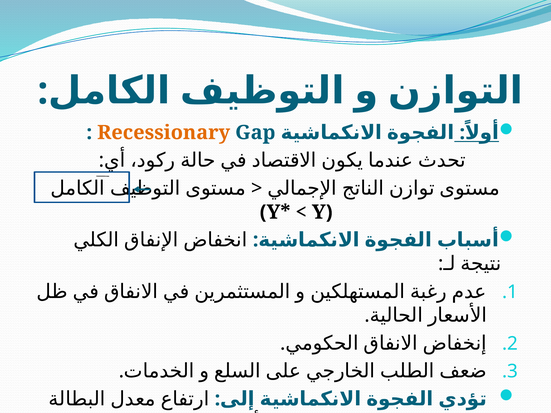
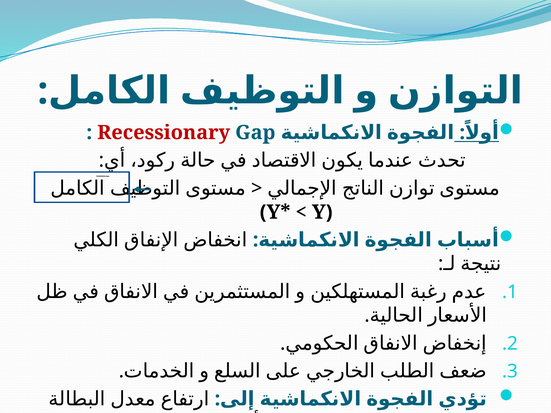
Recessionary colour: orange -> red (164, 133)
